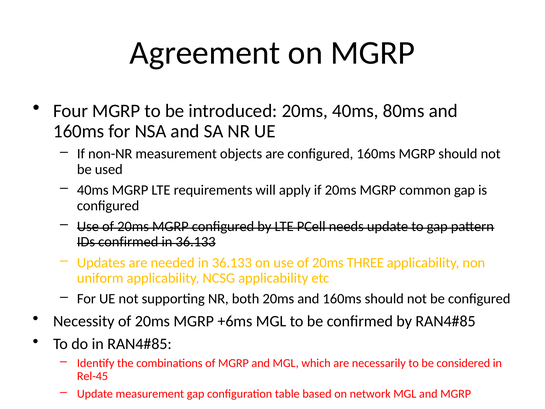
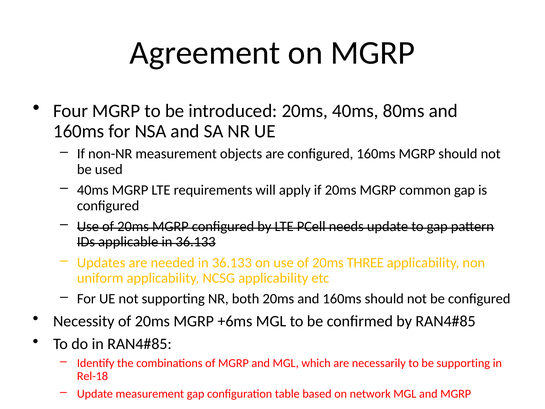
IDs confirmed: confirmed -> applicable (128, 242)
be considered: considered -> supporting (463, 363)
Rel-45: Rel-45 -> Rel-18 (92, 376)
